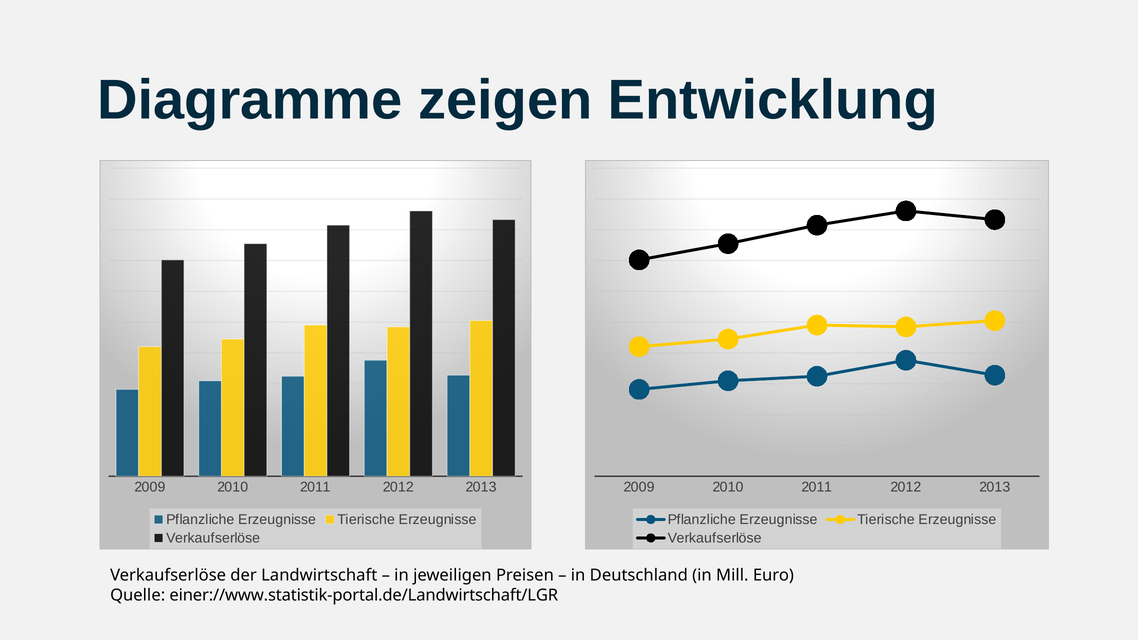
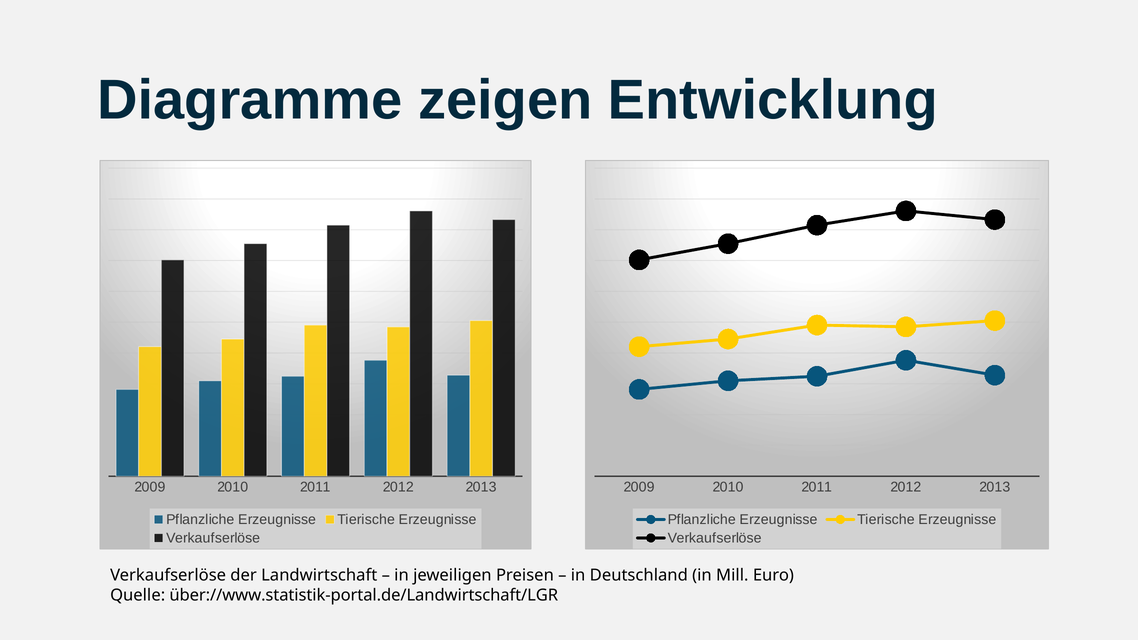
einer://www.statistik-portal.de/Landwirtschaft/LGR: einer://www.statistik-portal.de/Landwirtschaft/LGR -> über://www.statistik-portal.de/Landwirtschaft/LGR (364, 595)
